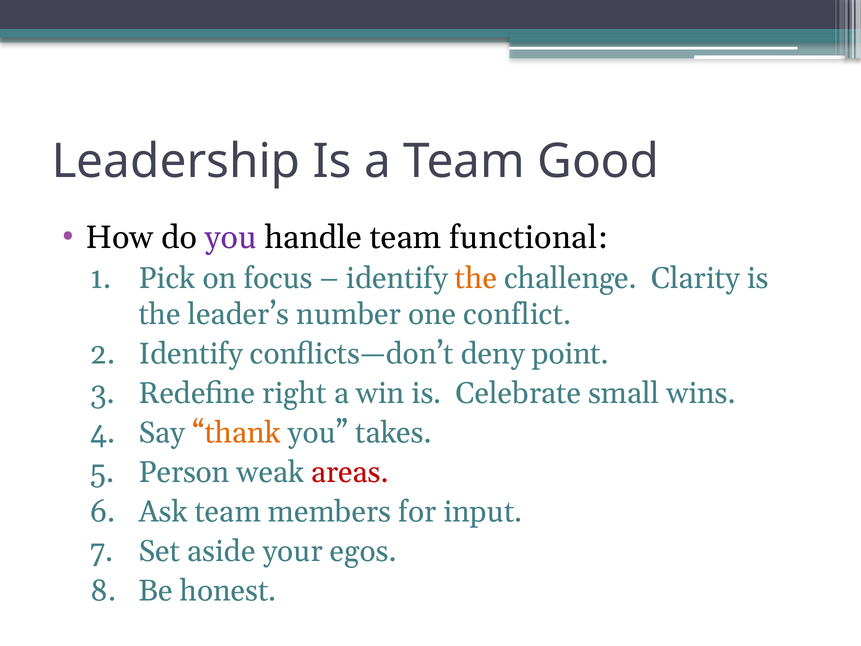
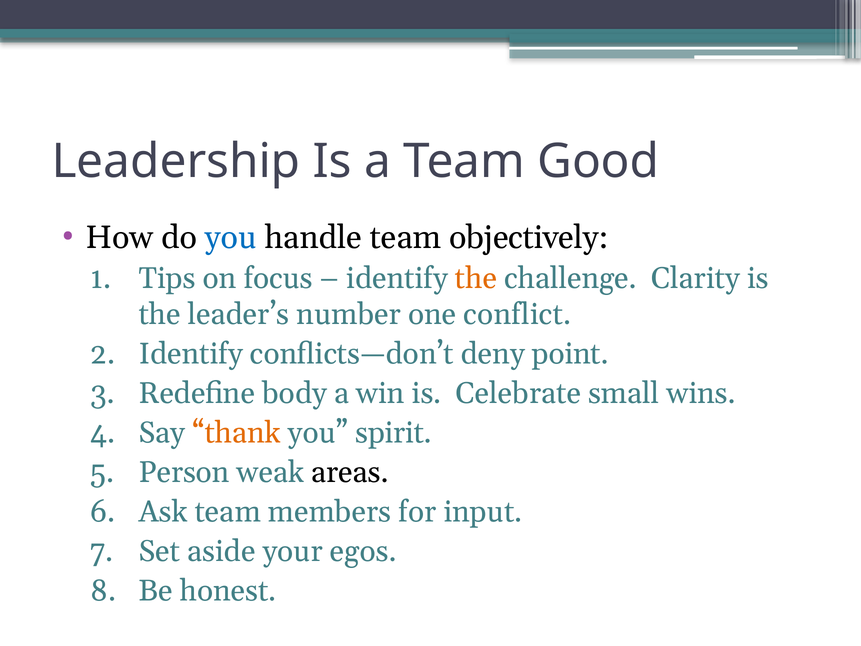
you colour: purple -> blue (231, 238)
functional: functional -> objectively (529, 238)
Pick: Pick -> Tips (167, 278)
right: right -> body (295, 393)
takes: takes -> spirit (394, 433)
areas colour: red -> black (350, 472)
